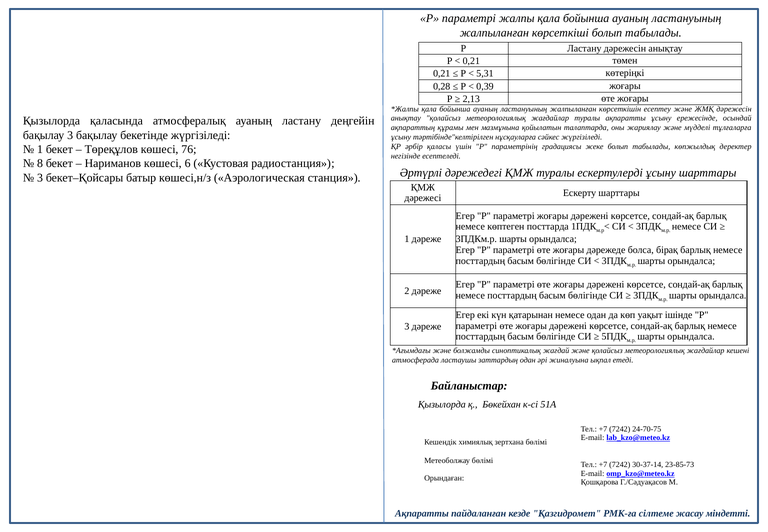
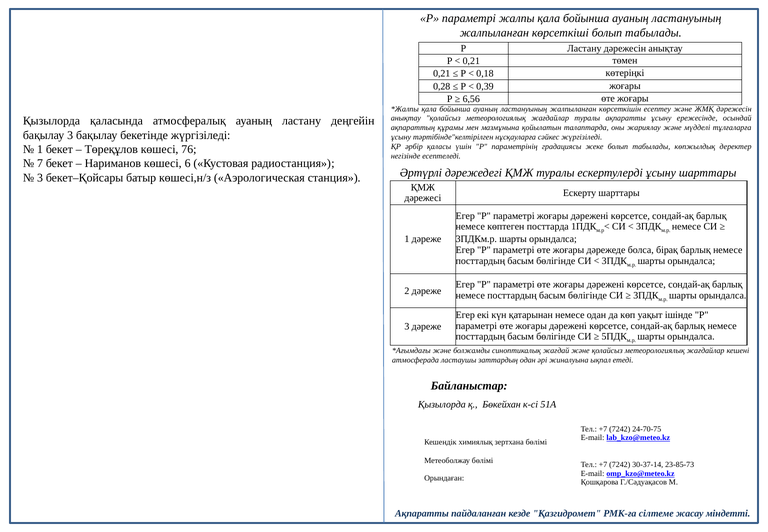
5,31: 5,31 -> 0,18 (485, 74)
2,13: 2,13 -> 6,56 (471, 99)
8: 8 -> 7 (40, 163)
